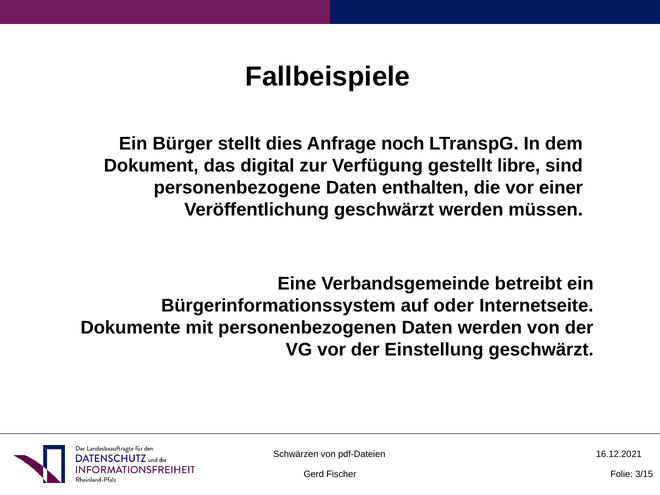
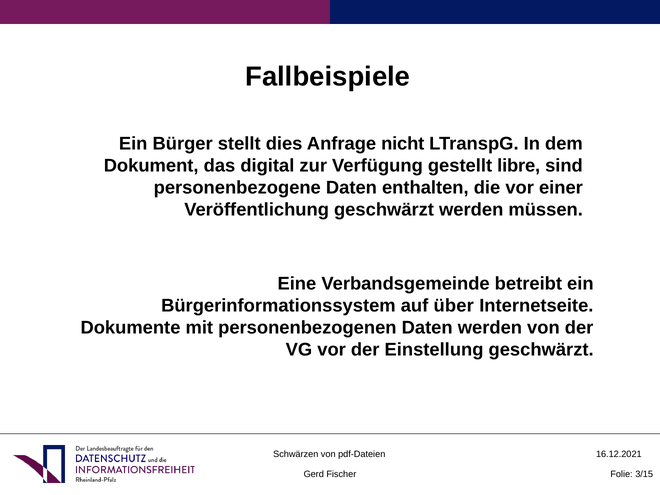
noch: noch -> nicht (403, 143)
oder: oder -> über (454, 306)
